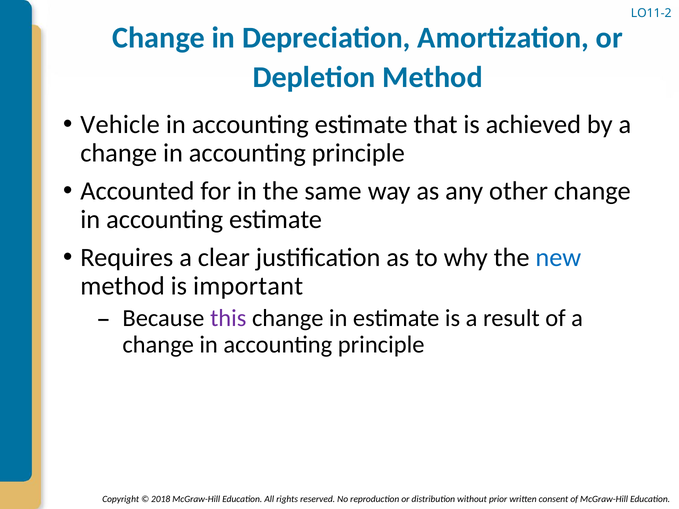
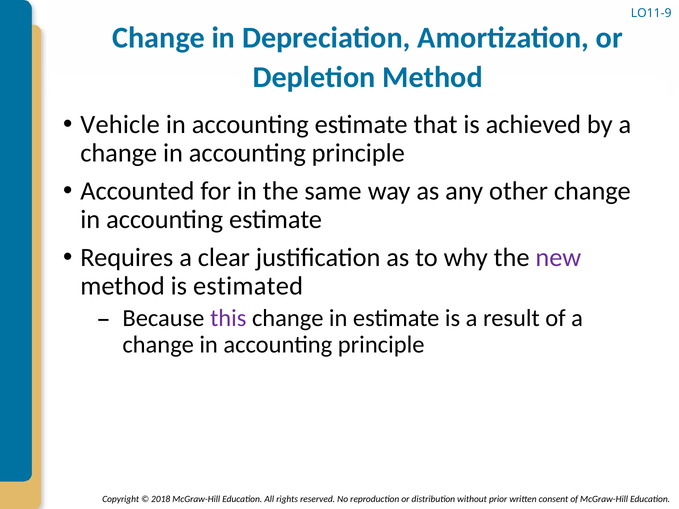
LO11-2: LO11-2 -> LO11-9 (651, 13)
new colour: blue -> purple (558, 258)
important: important -> estimated (248, 286)
